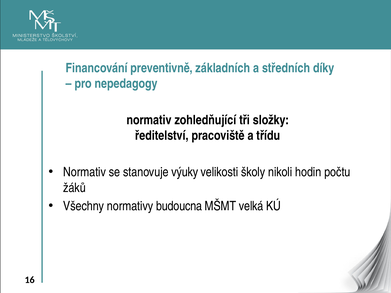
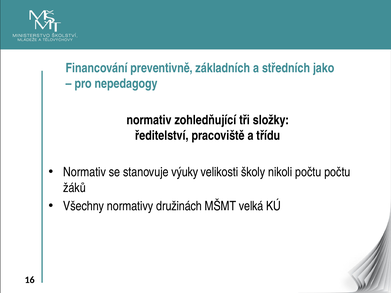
díky: díky -> jako (324, 68)
nikoli hodin: hodin -> počtu (308, 172)
budoucna: budoucna -> družinách (179, 206)
